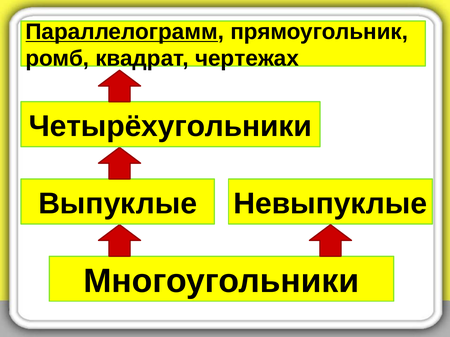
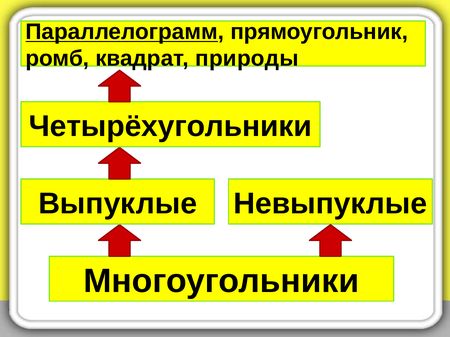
чертежах: чертежах -> природы (247, 59)
